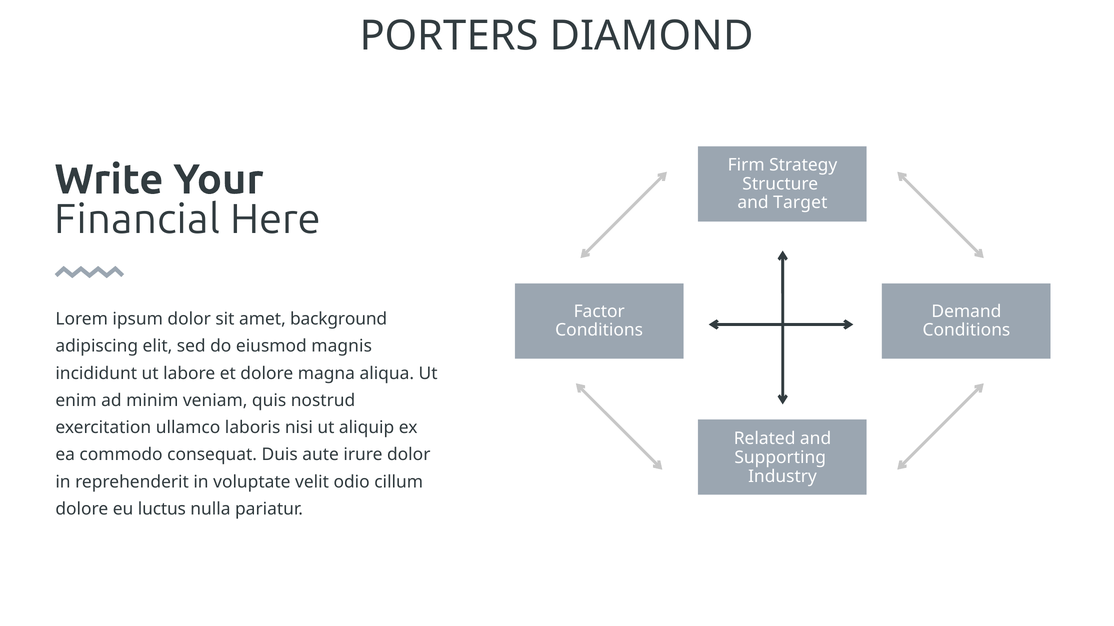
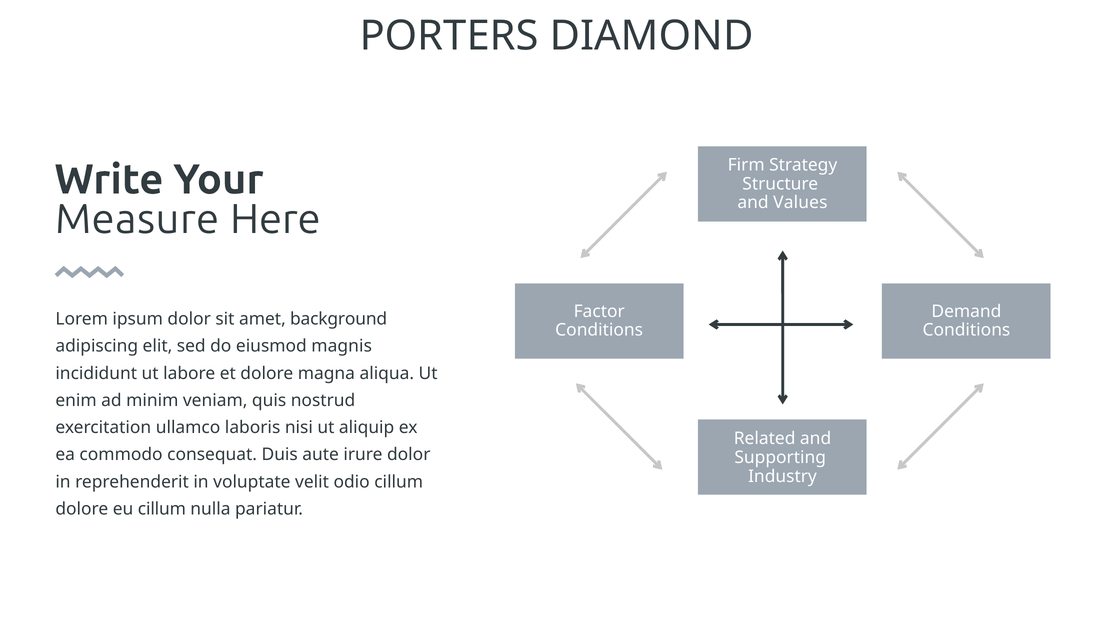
Target: Target -> Values (800, 203)
Financial: Financial -> Measure (137, 220)
eu luctus: luctus -> cillum (162, 510)
